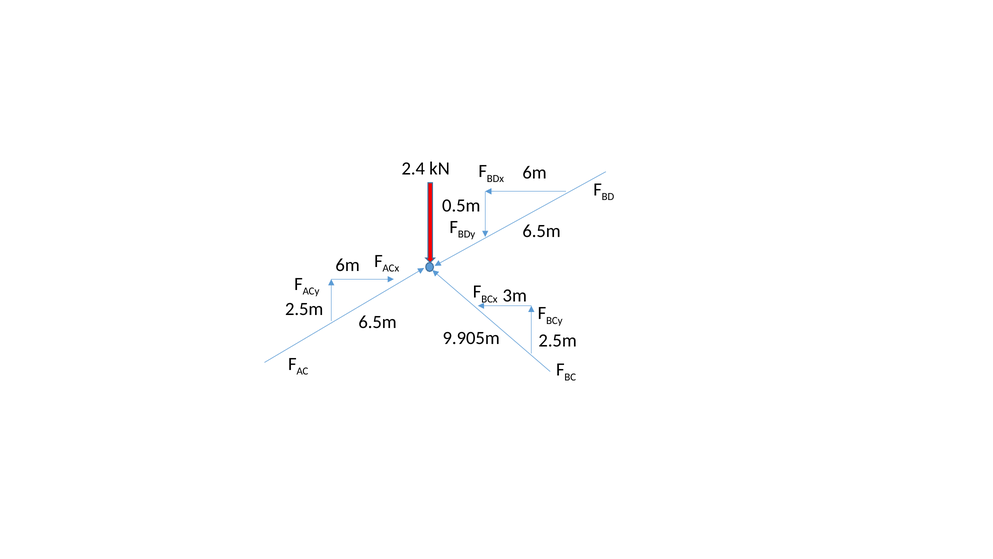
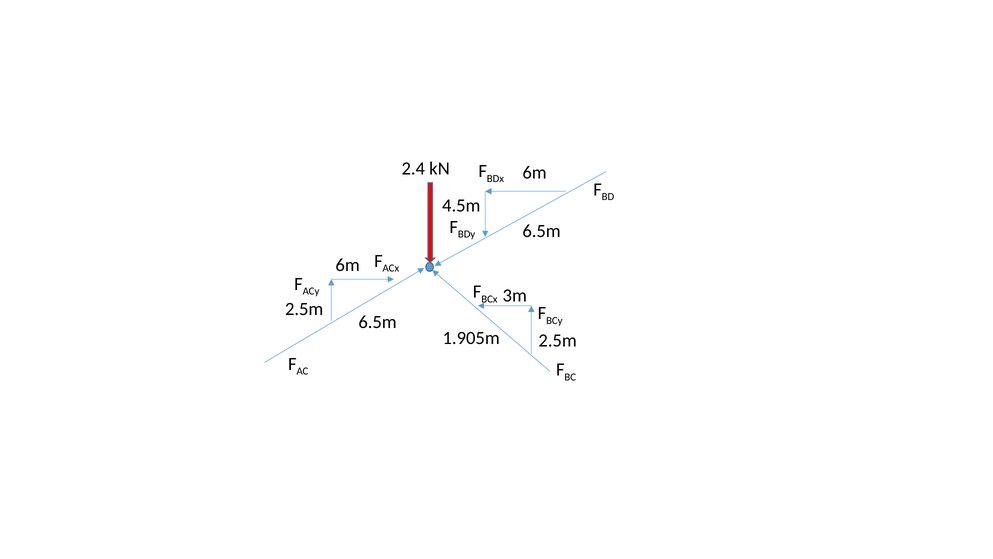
0.5m: 0.5m -> 4.5m (461, 206)
9.905m: 9.905m -> 1.905m (471, 338)
